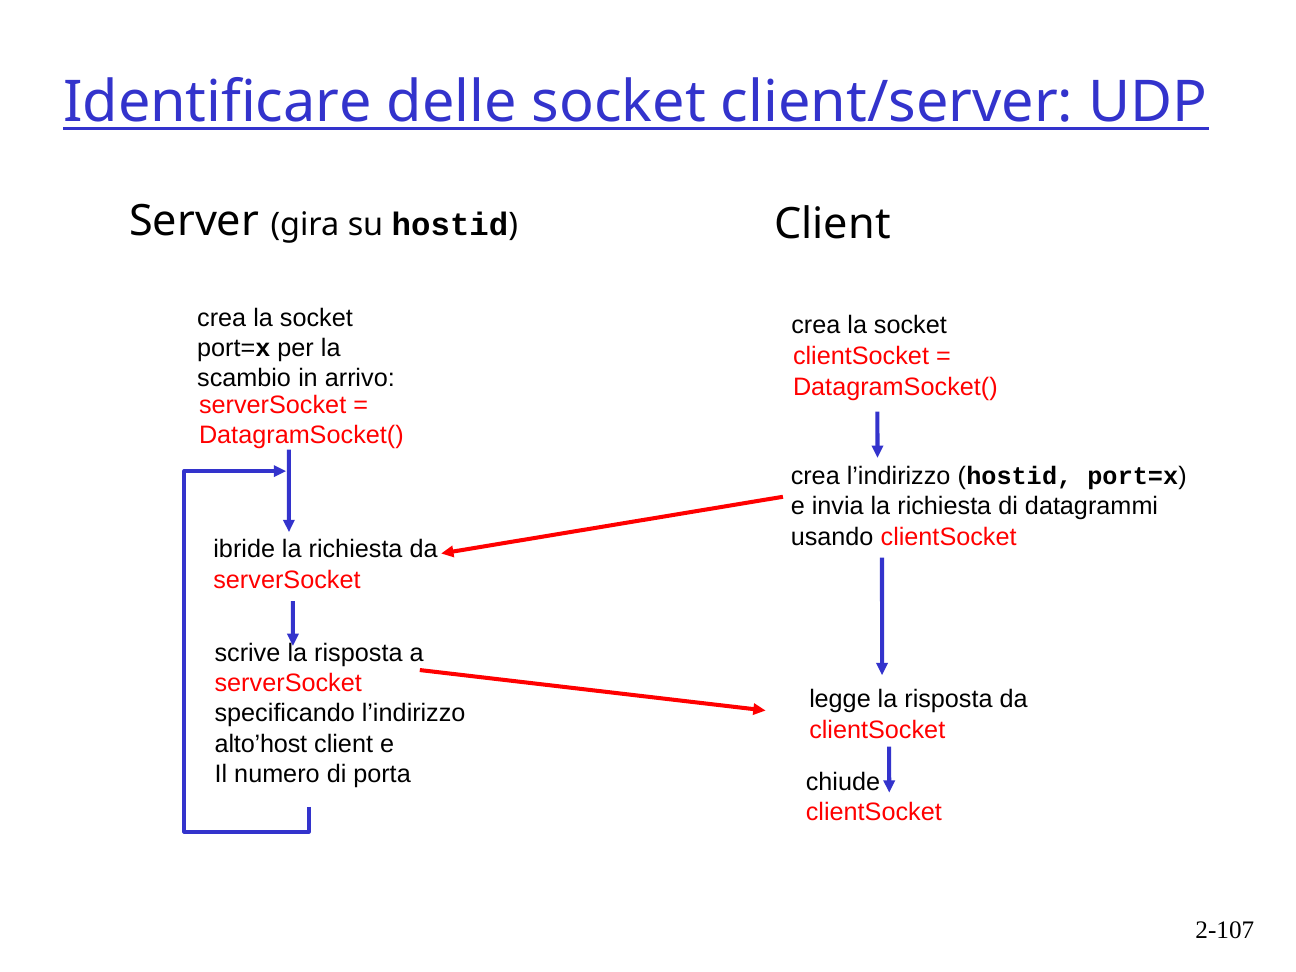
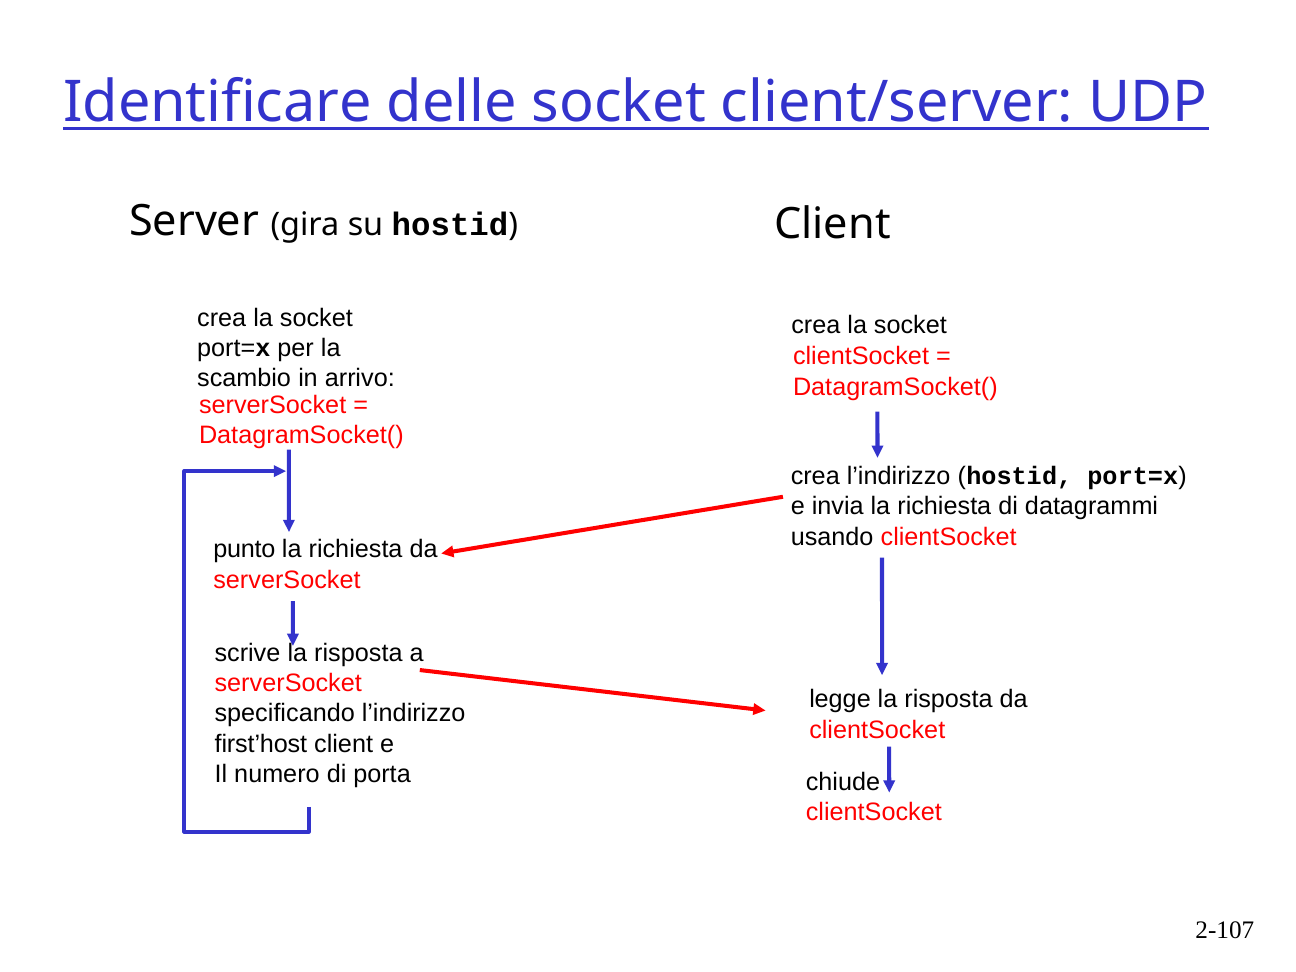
ibride: ibride -> punto (244, 550)
alto’host: alto’host -> first’host (261, 744)
